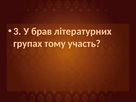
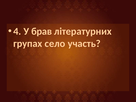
3: 3 -> 4 (17, 31)
тому: тому -> село (55, 44)
